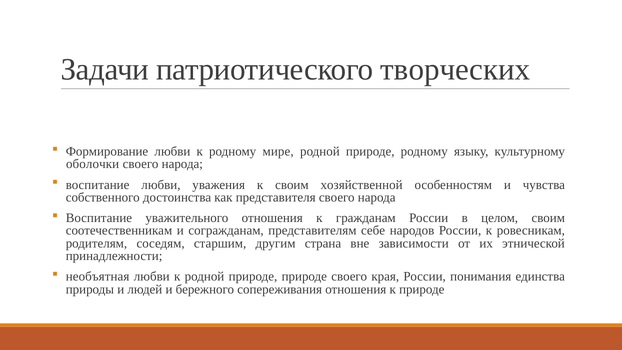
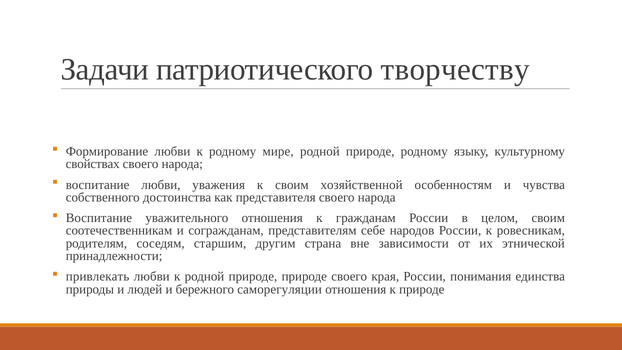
творческих: творческих -> творчеству (455, 70)
оболочки: оболочки -> свойствах (93, 164)
необъятная: необъятная -> привлекать (98, 277)
сопереживания: сопереживания -> саморегуляции (280, 289)
